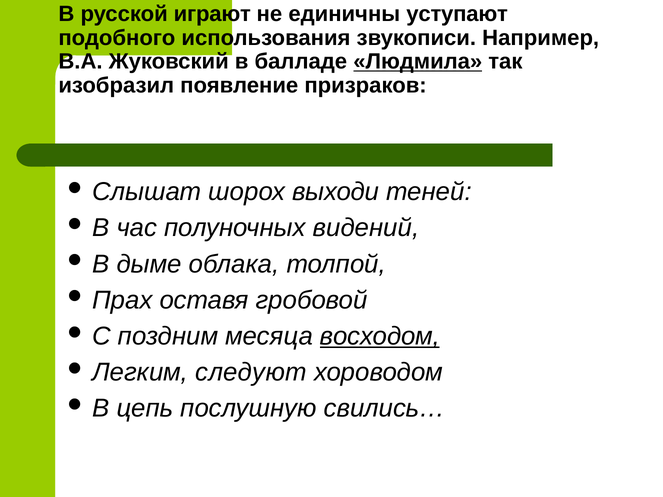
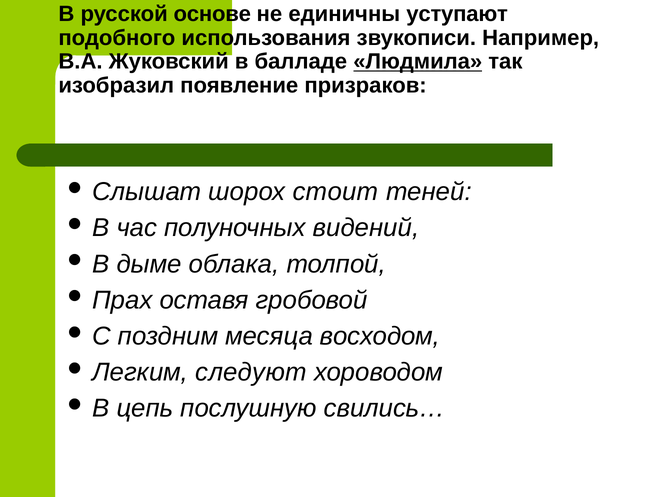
играют: играют -> основе (212, 14)
выходи: выходи -> стоит (335, 192)
восходом underline: present -> none (380, 336)
